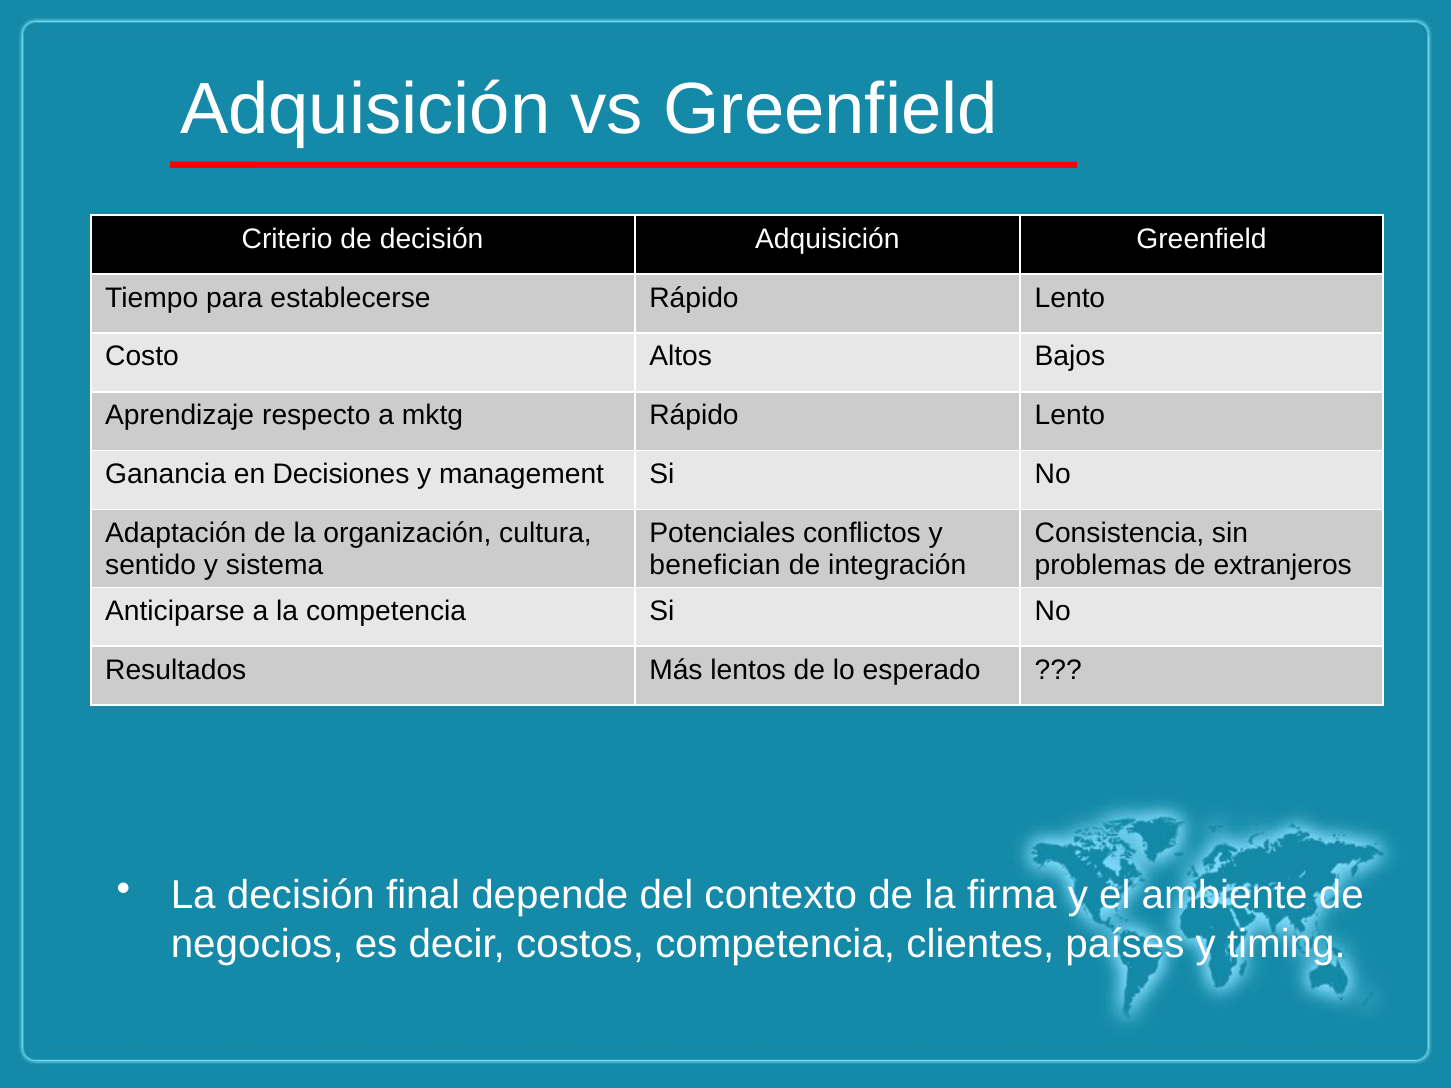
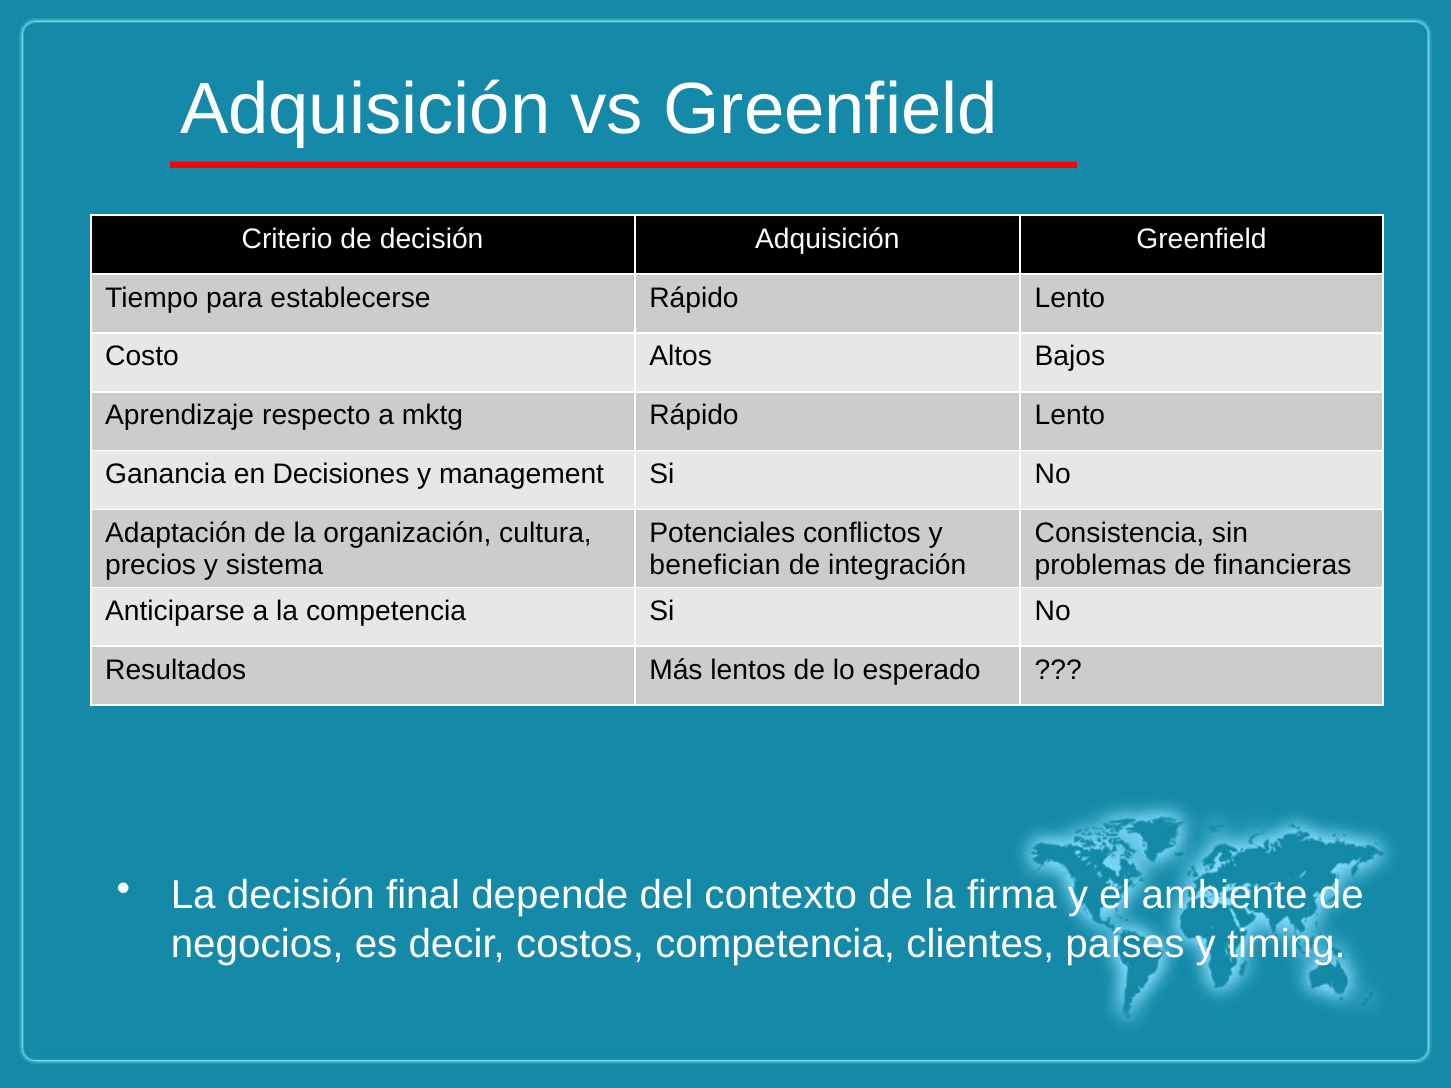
sentido: sentido -> precios (151, 565)
extranjeros: extranjeros -> financieras (1283, 565)
